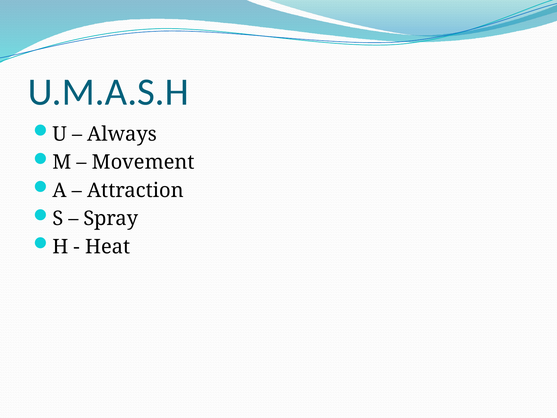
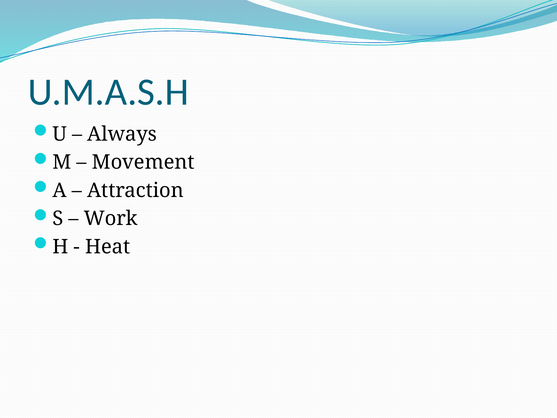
Spray: Spray -> Work (111, 219)
